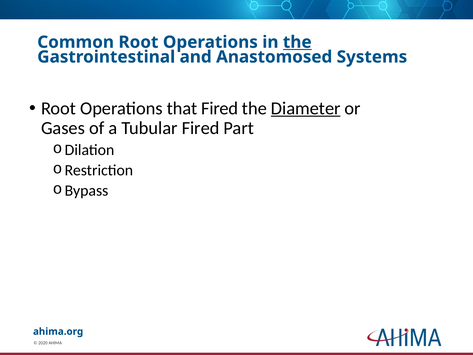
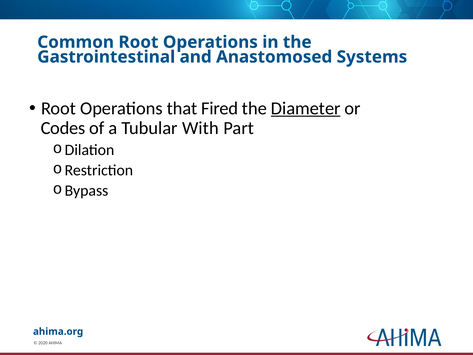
the underline: present -> none (297, 42)
Gases: Gases -> Codes (63, 128)
Tubular Fired: Fired -> With (200, 128)
